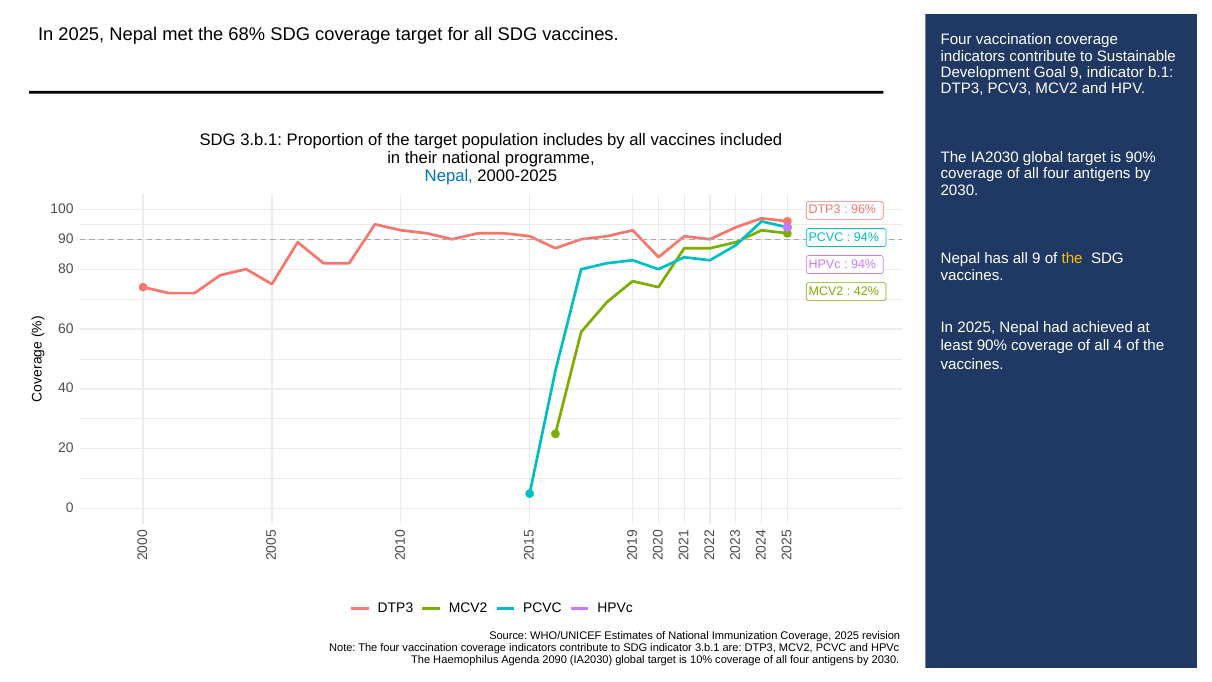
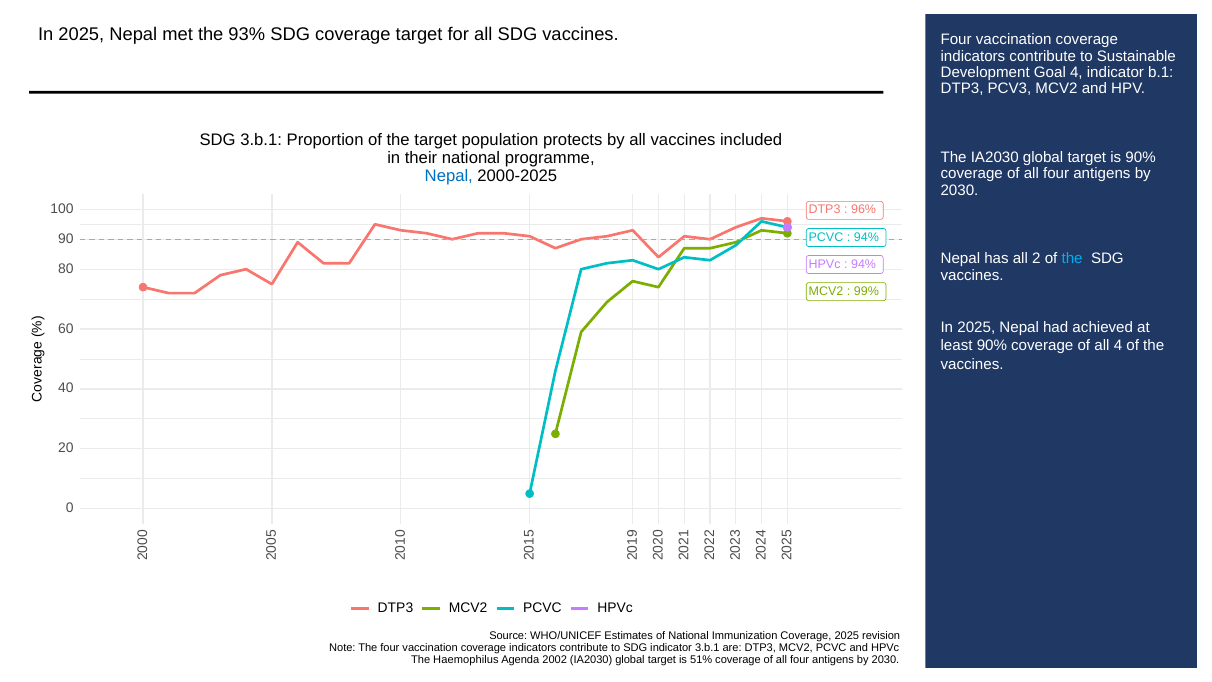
68%: 68% -> 93% (247, 35)
Goal 9: 9 -> 4 (1076, 73)
includes: includes -> protects (573, 140)
all 9: 9 -> 2 (1036, 259)
the colour: yellow -> light blue (1072, 259)
42%: 42% -> 99% (866, 291)
2090: 2090 -> 2002 (555, 660)
10%: 10% -> 51% (701, 660)
